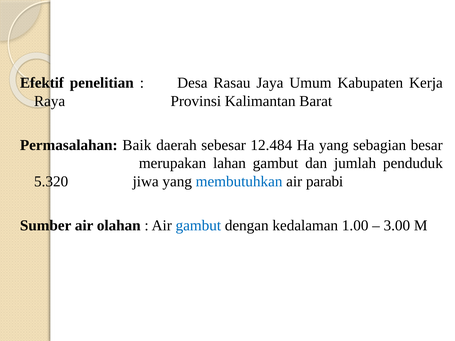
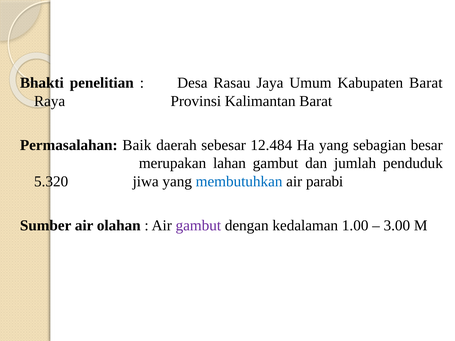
Efektif: Efektif -> Bhakti (42, 83)
Kabupaten Kerja: Kerja -> Barat (426, 83)
gambut colour: blue -> purple (198, 226)
